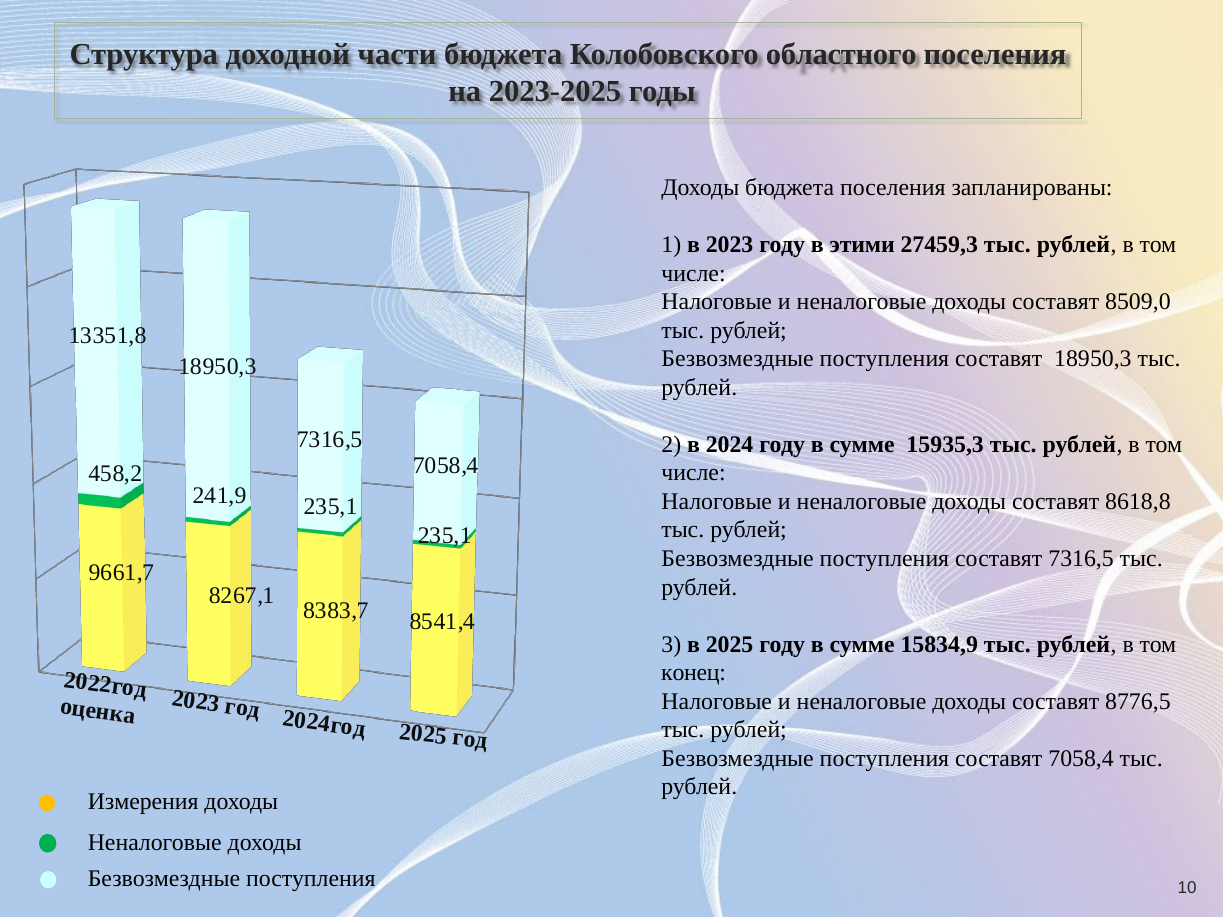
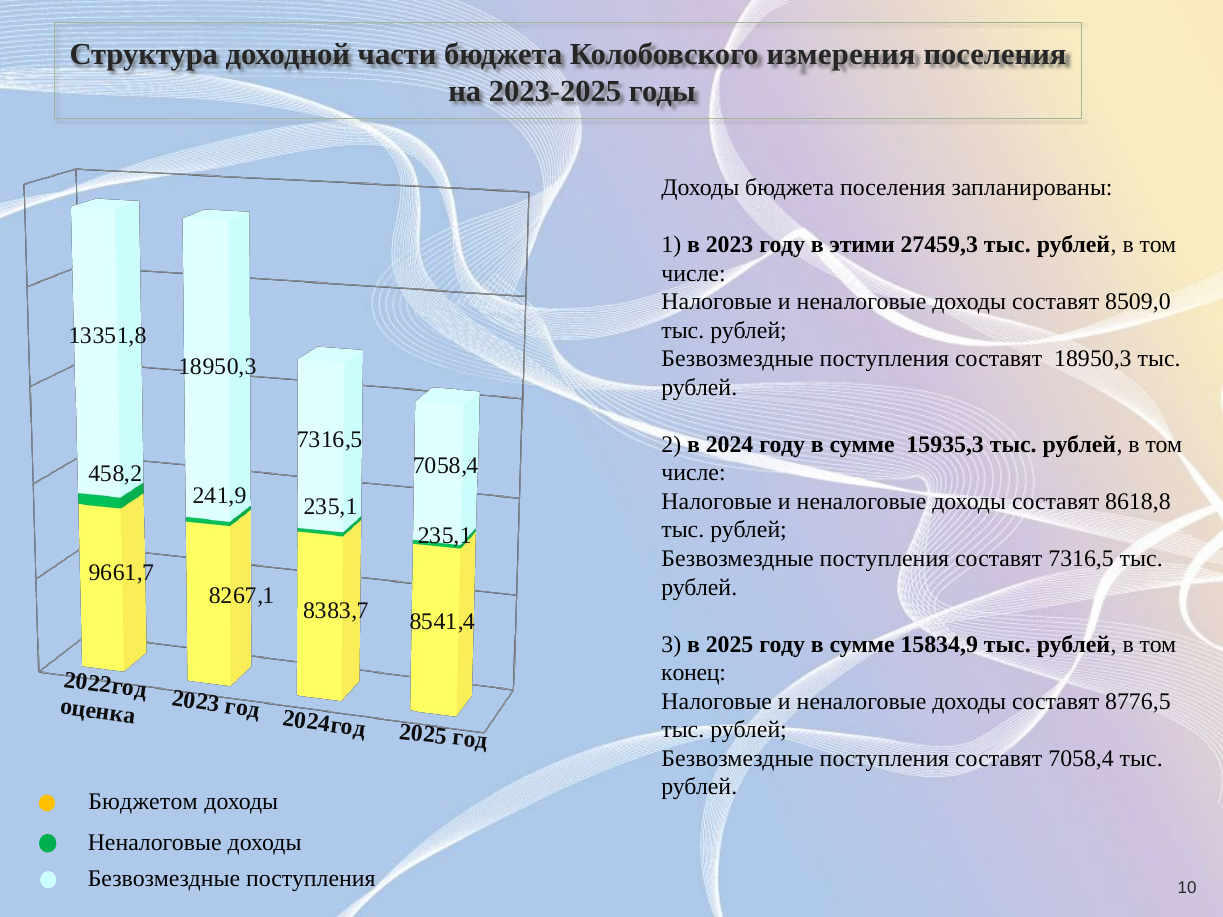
областного: областного -> измерения (841, 54)
Измерения: Измерения -> Бюджетом (143, 802)
